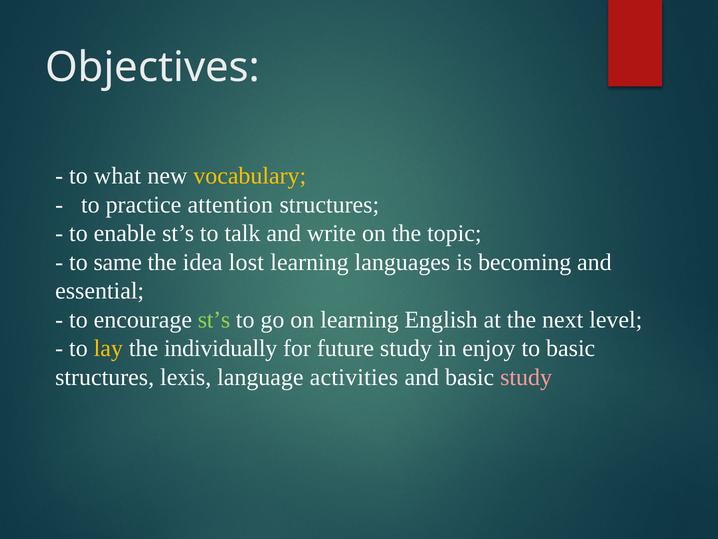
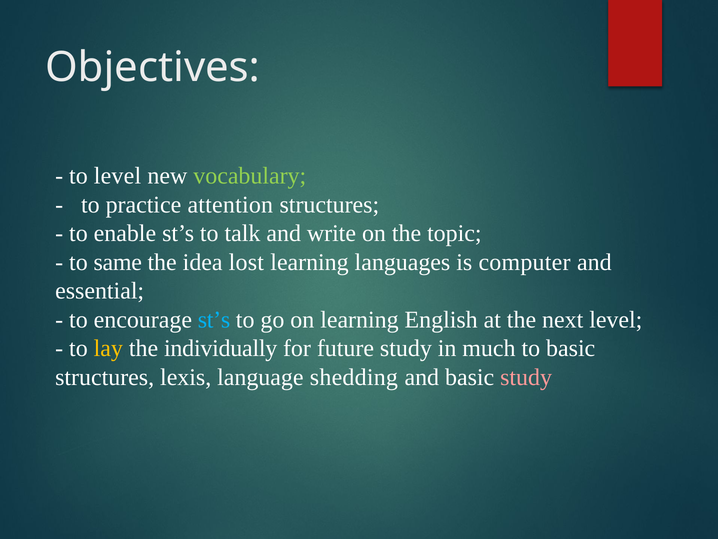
to what: what -> level (117, 176)
vocabulary colour: yellow -> light green (250, 176)
becoming: becoming -> computer (525, 262)
st’s colour: light green -> light blue (214, 319)
enjoy: enjoy -> much (489, 348)
activities: activities -> shedding (354, 377)
